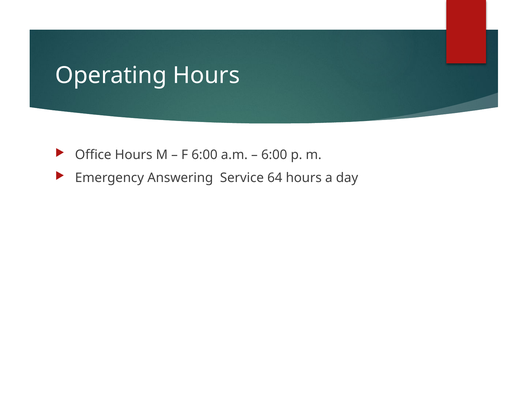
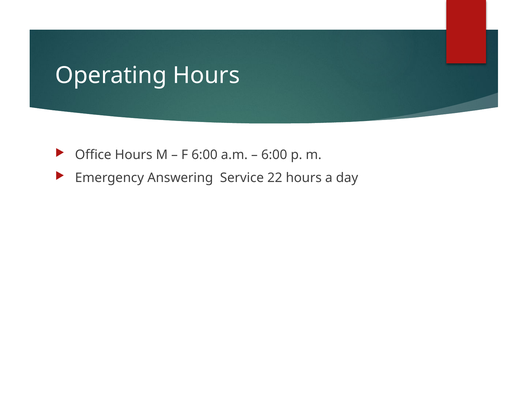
64: 64 -> 22 (275, 178)
